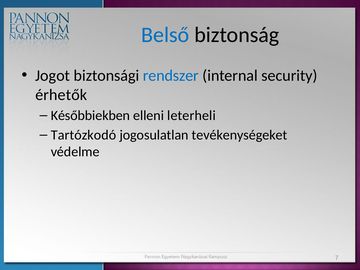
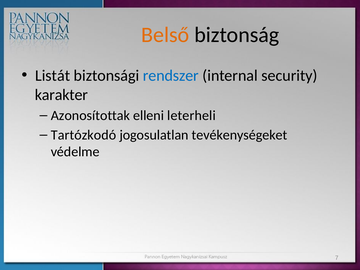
Belső colour: blue -> orange (165, 35)
Jogot: Jogot -> Listát (53, 76)
érhetők: érhetők -> karakter (61, 95)
Későbbiekben: Későbbiekben -> Azonosítottak (90, 115)
